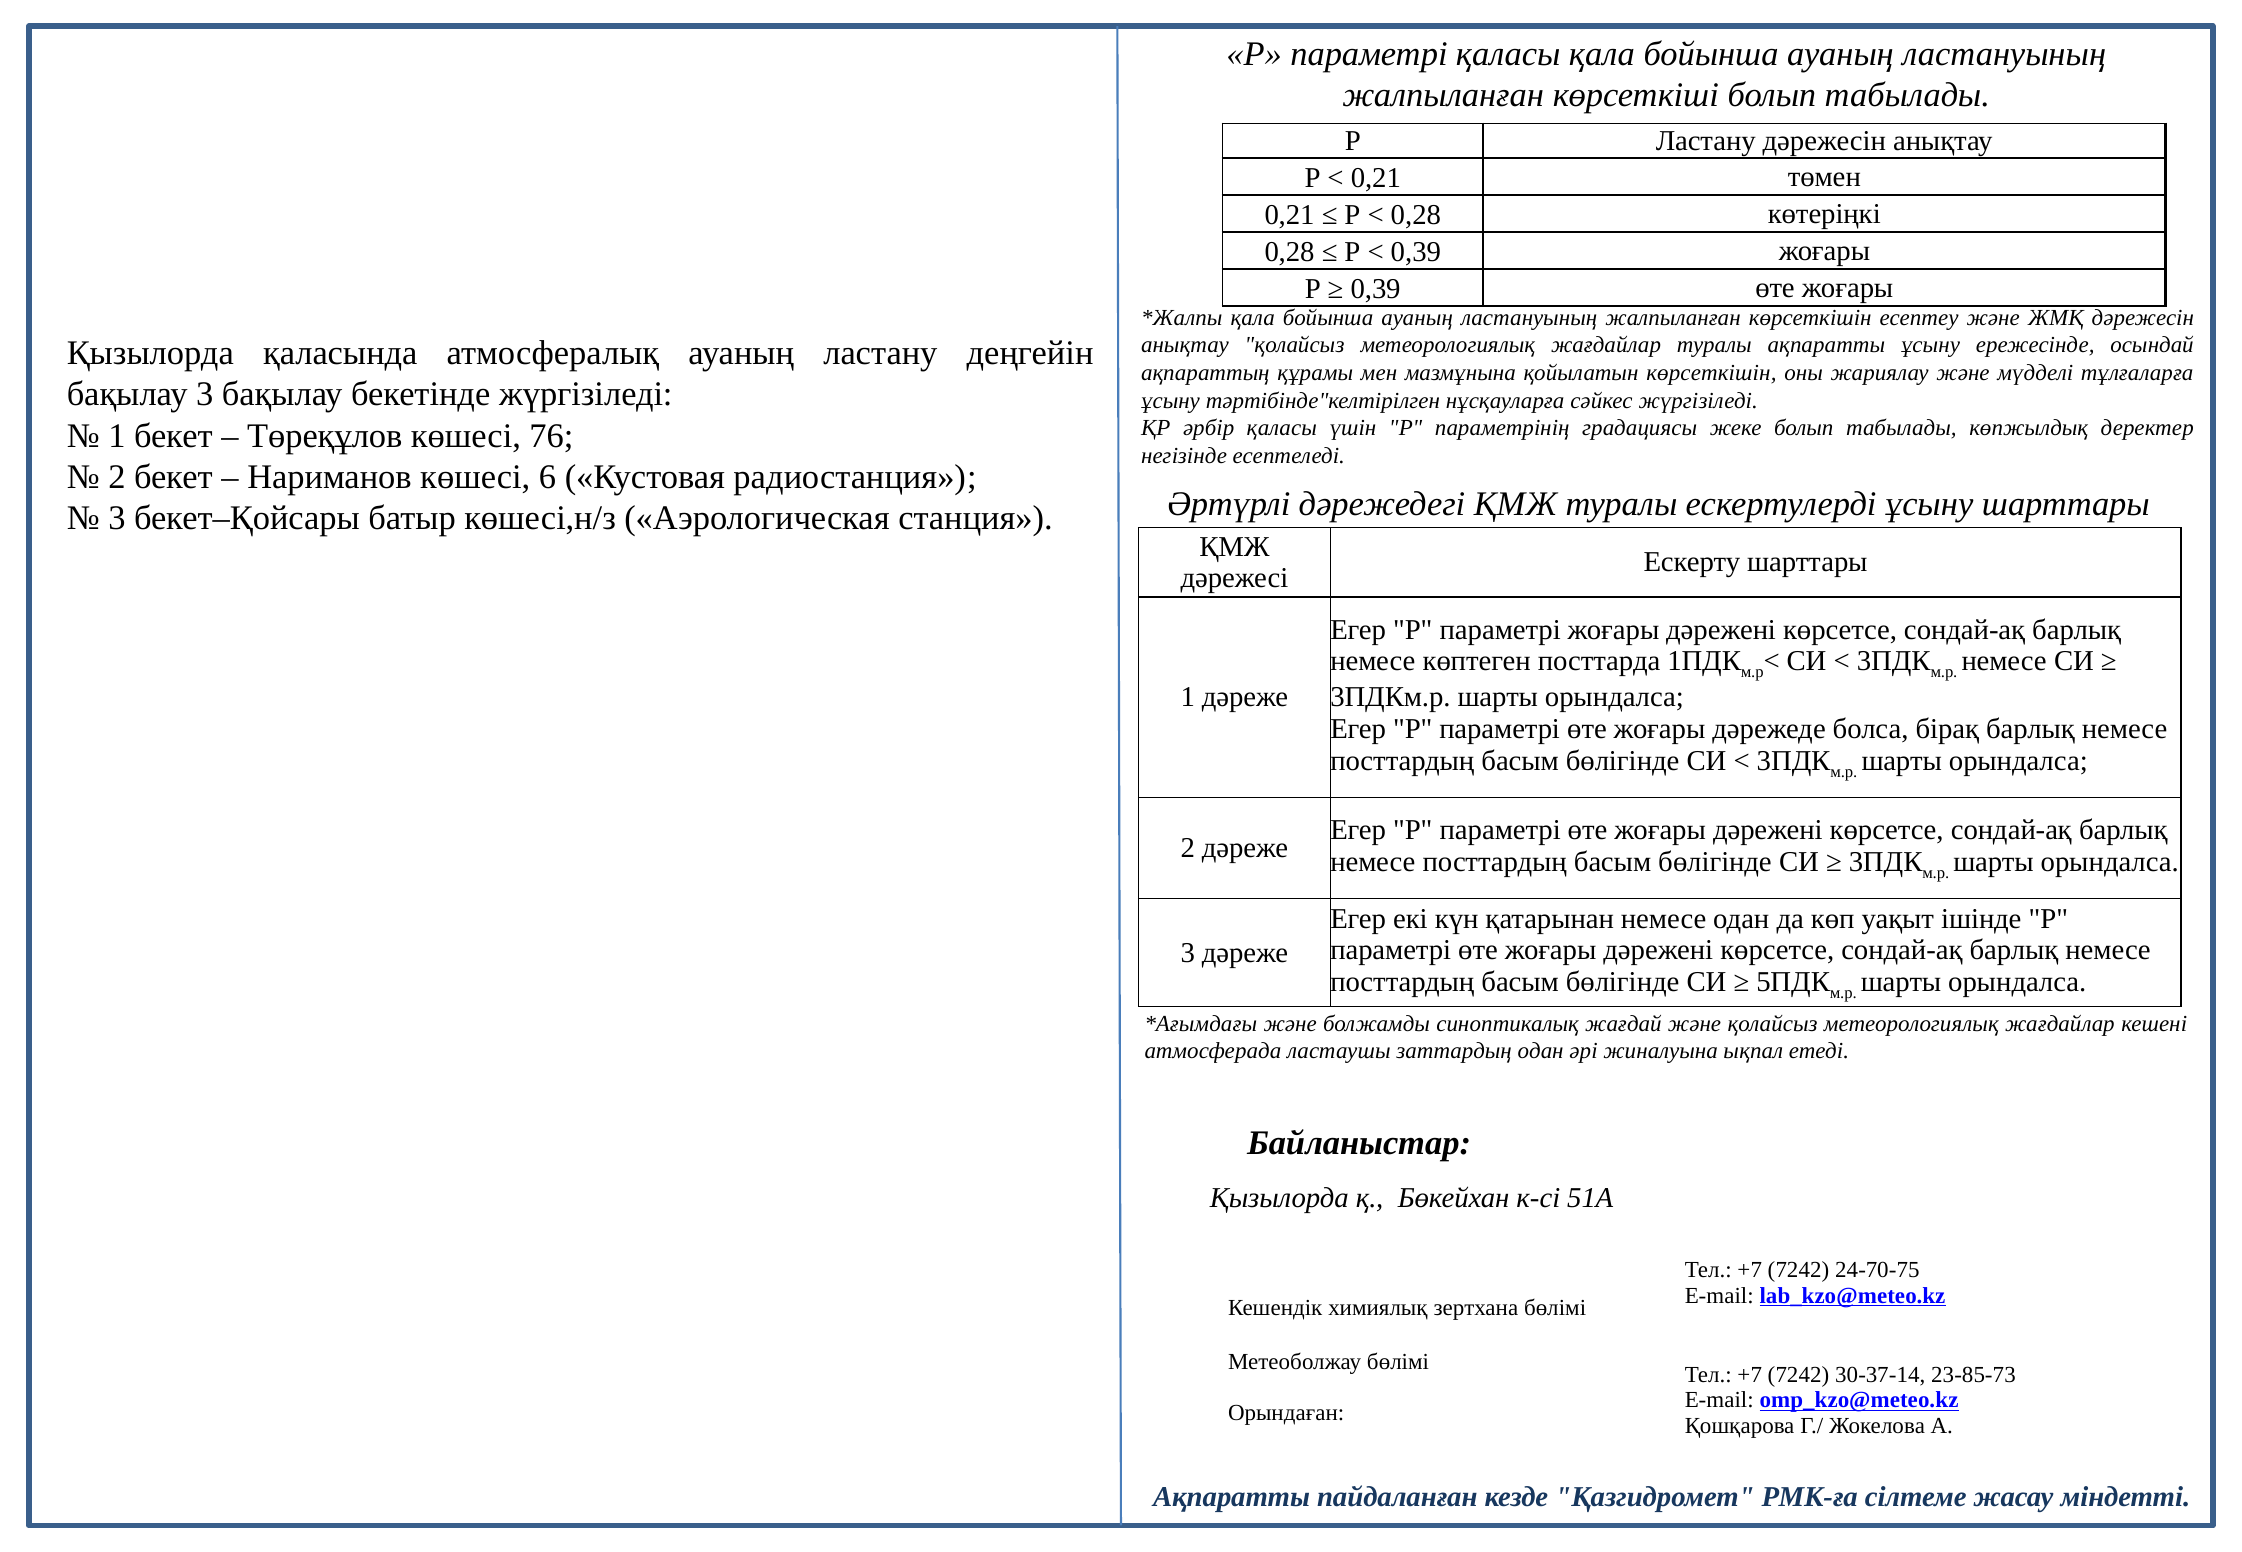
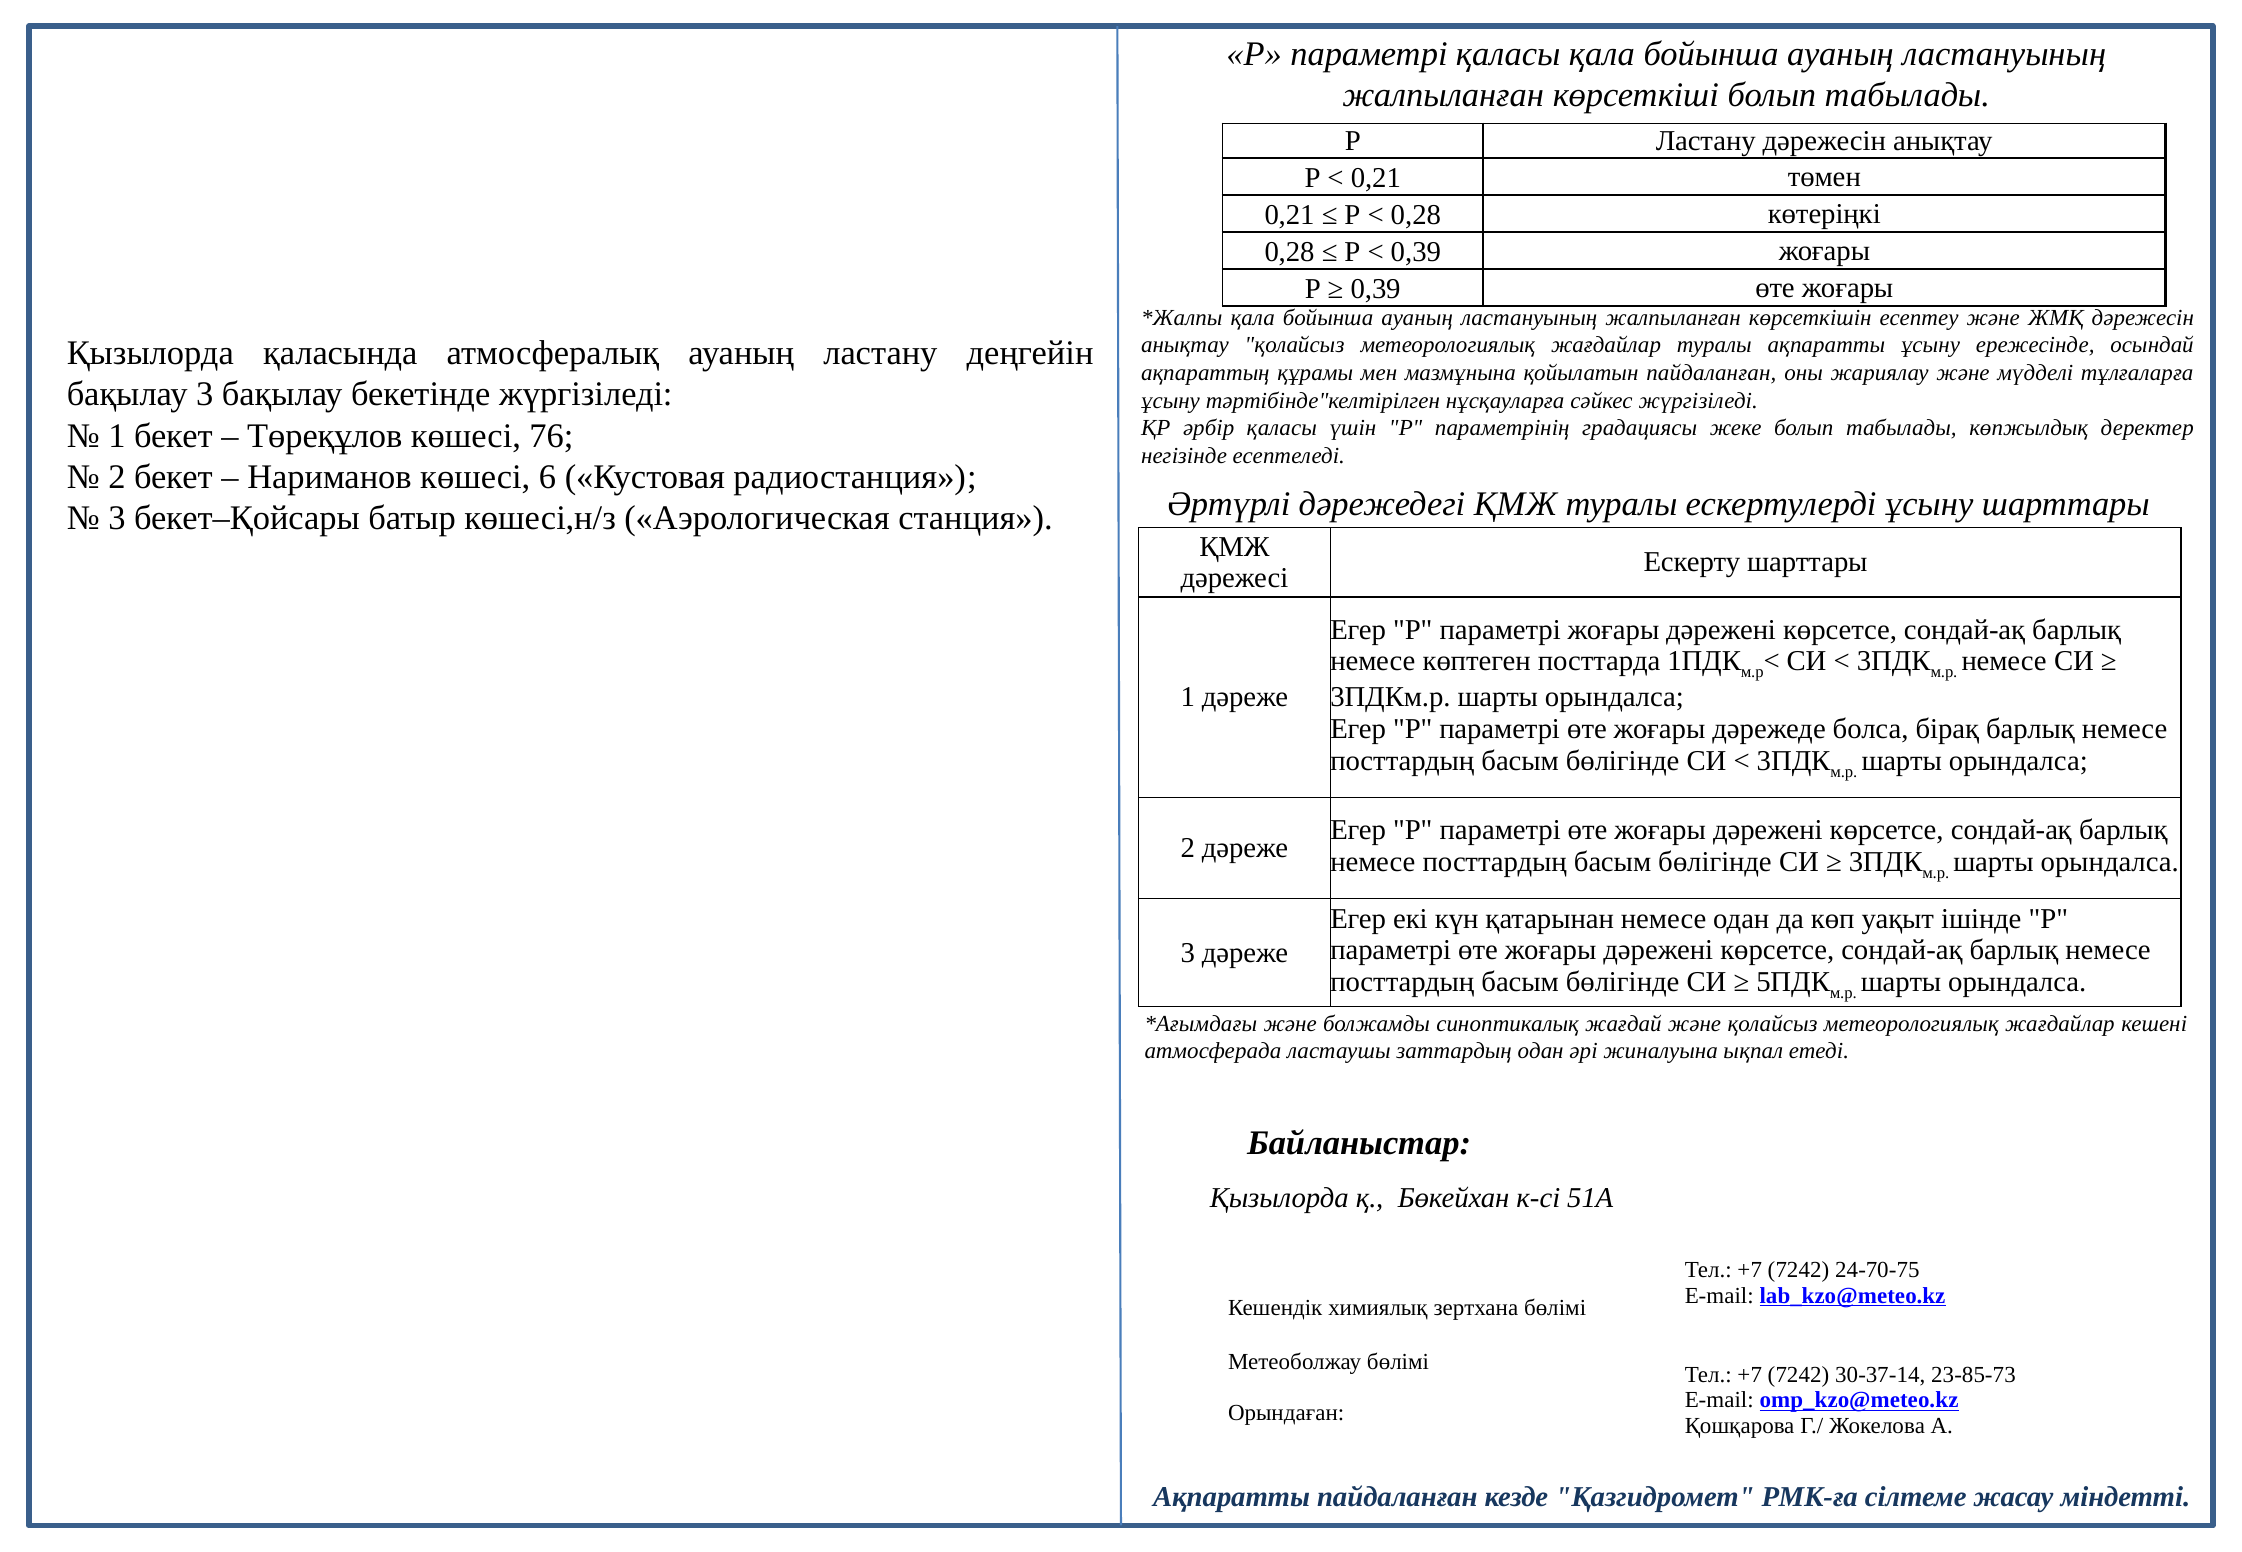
қойылатын көрсеткішін: көрсеткішін -> пайдаланған (1711, 373)
